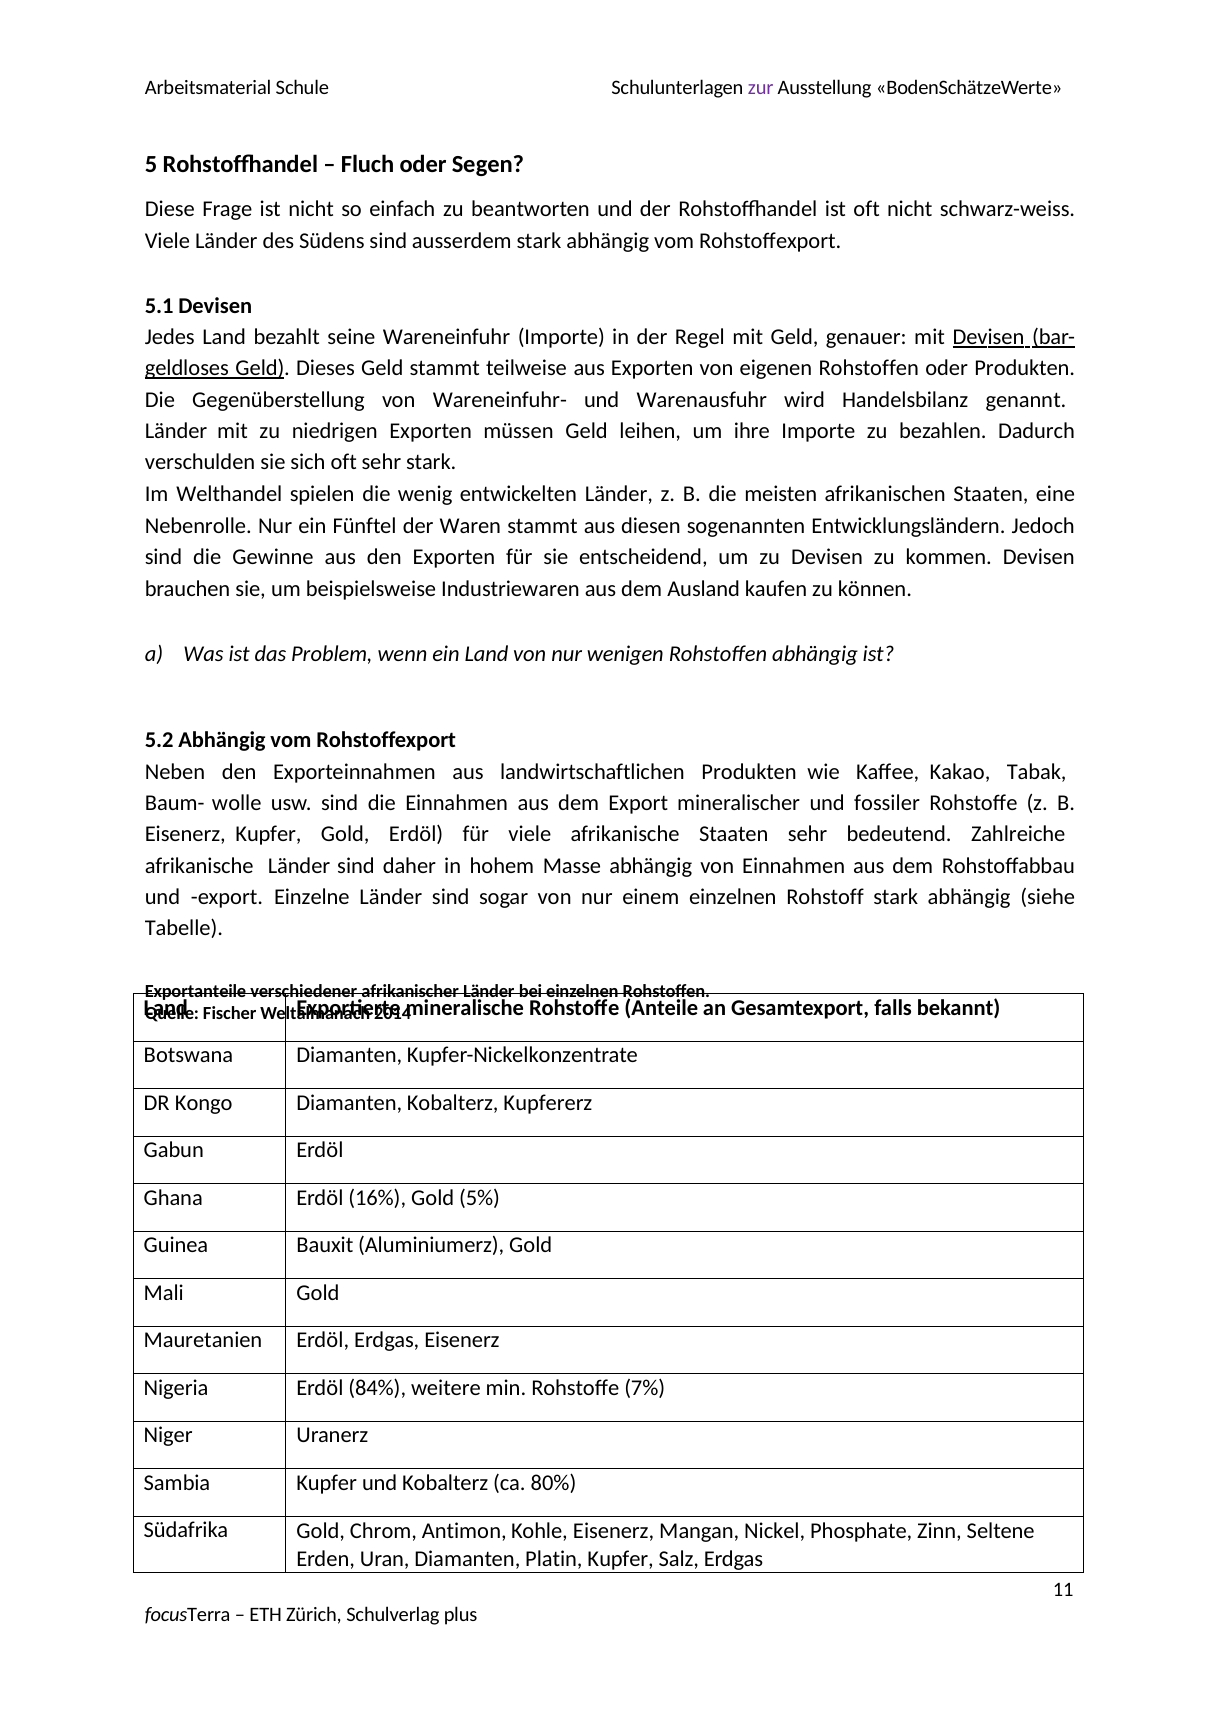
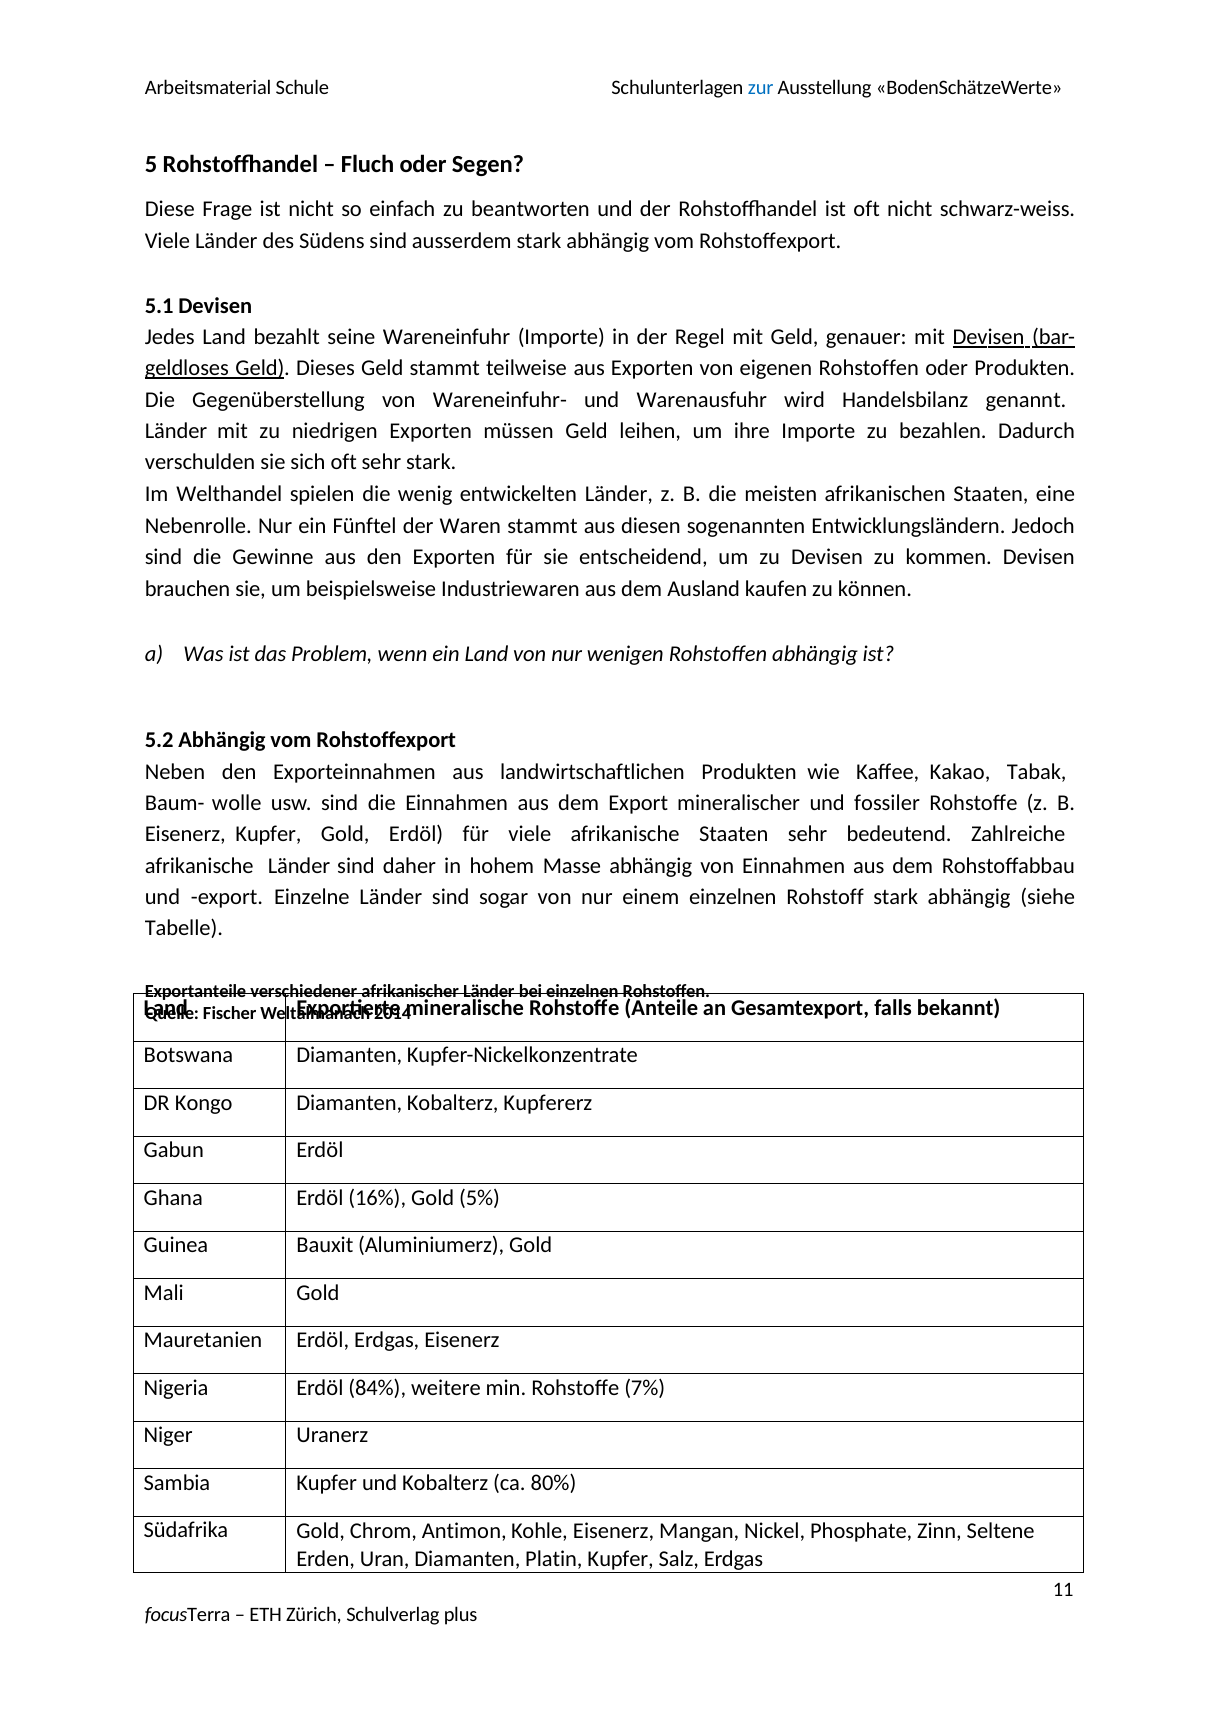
zur colour: purple -> blue (761, 88)
